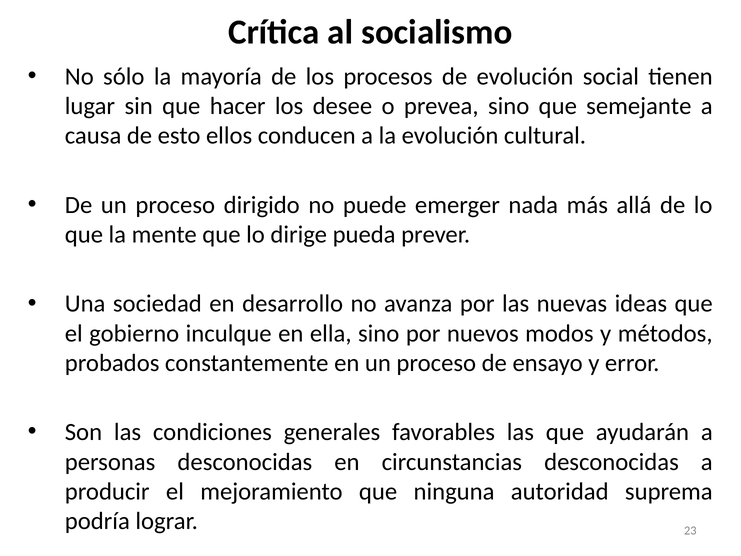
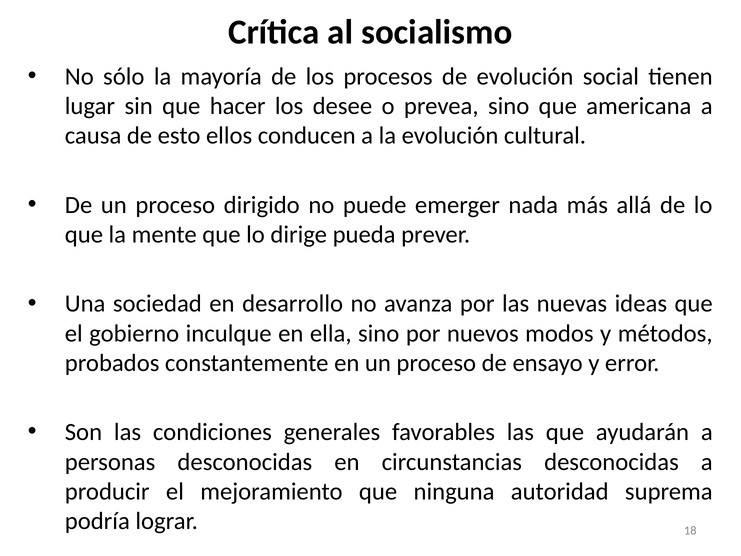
semejante: semejante -> americana (639, 106)
23: 23 -> 18 (690, 531)
